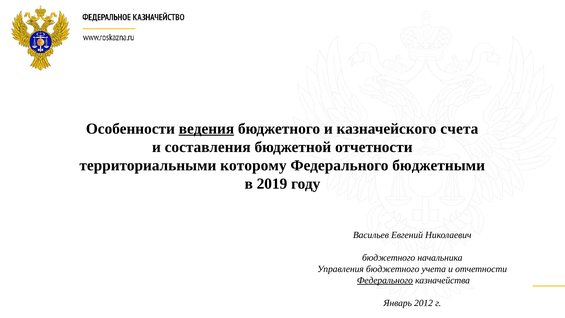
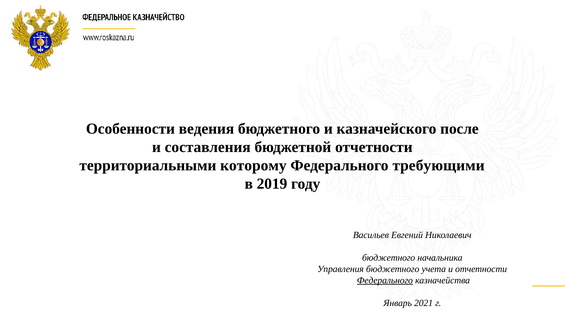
ведения underline: present -> none (206, 129)
счета: счета -> после (459, 129)
бюджетными: бюджетными -> требующими (439, 165)
2012: 2012 -> 2021 (424, 303)
